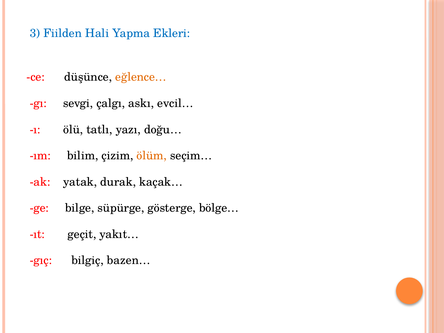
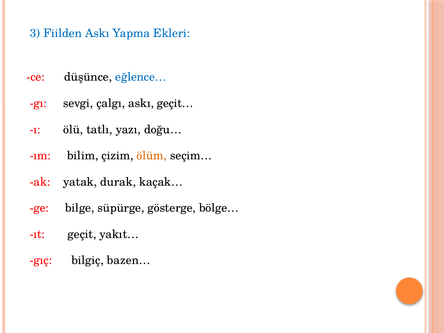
Fiilden Hali: Hali -> Askı (97, 33)
eğlence… colour: orange -> blue (141, 77)
evcil…: evcil… -> geçit… (175, 103)
